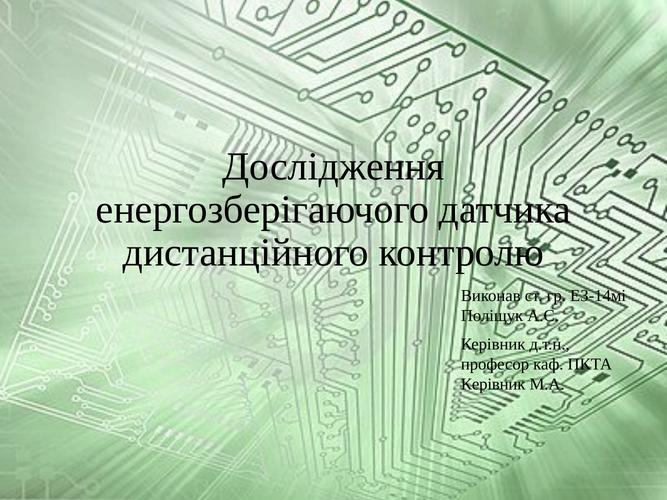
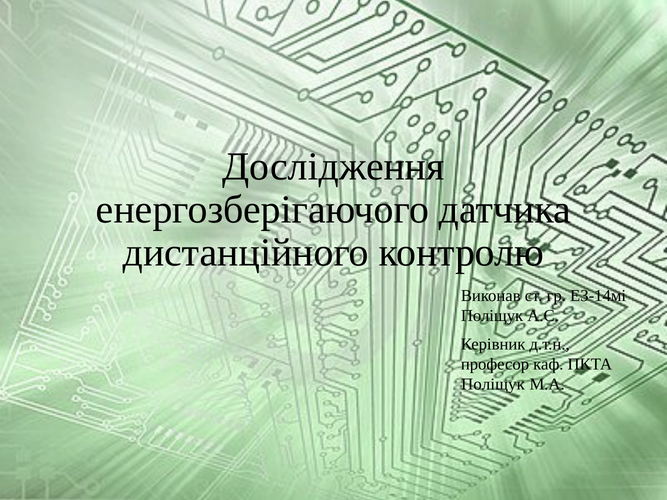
Керівник: Керівник -> Поліщук (493, 384)
